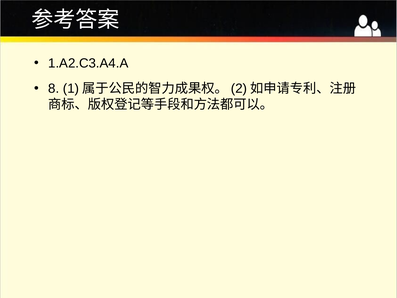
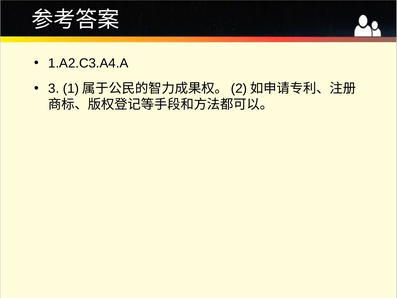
8: 8 -> 3 (54, 89)
